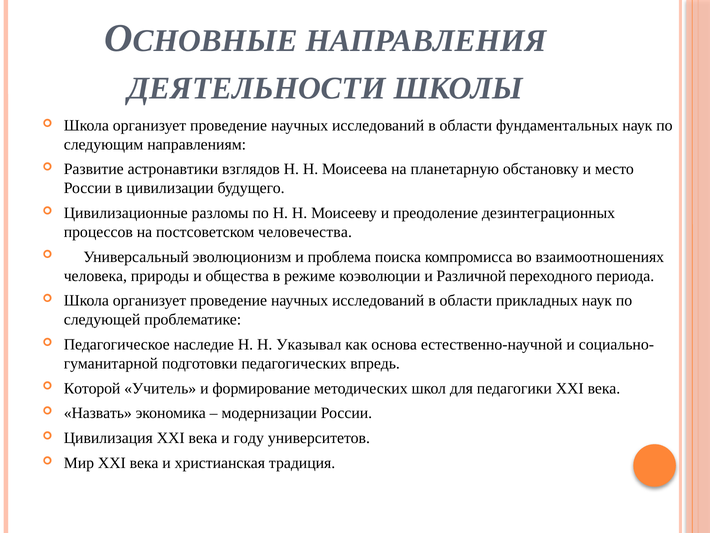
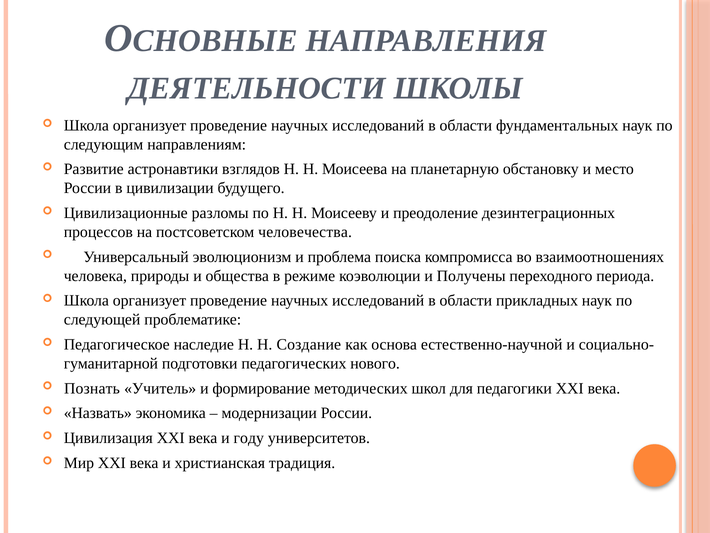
Различной: Различной -> Получены (471, 276)
Указывал: Указывал -> Создание (309, 344)
впредь: впредь -> нового (375, 363)
Которой: Которой -> Познать (92, 388)
